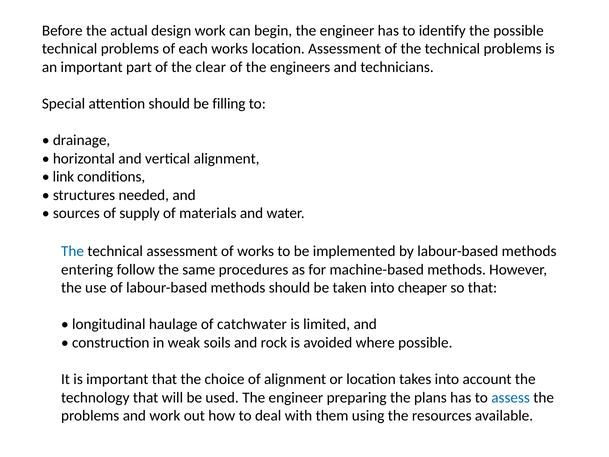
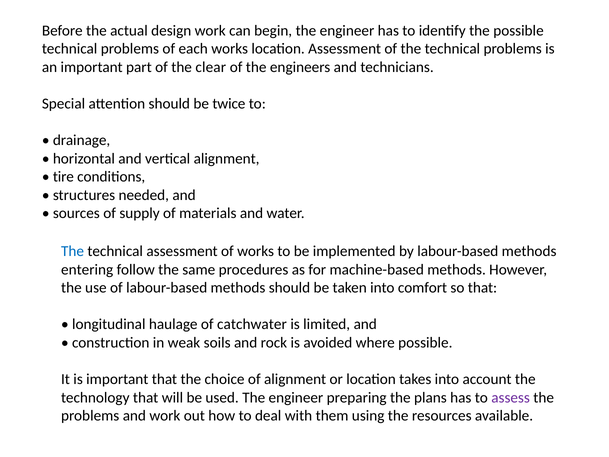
filling: filling -> twice (229, 104)
link: link -> tire (63, 177)
cheaper: cheaper -> comfort (422, 288)
assess colour: blue -> purple (511, 397)
